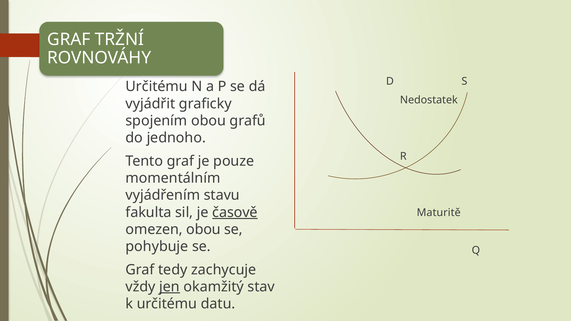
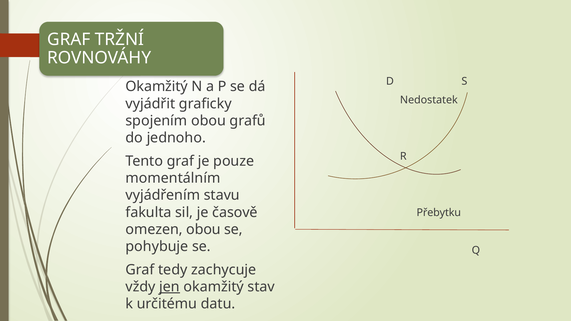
Určitému: Určitému -> Okamžitý (157, 87)
časově underline: present -> none (235, 212)
Maturitě: Maturitě -> Přebytku (439, 213)
